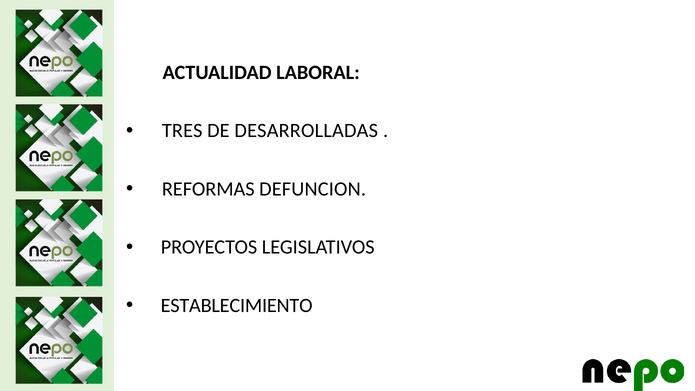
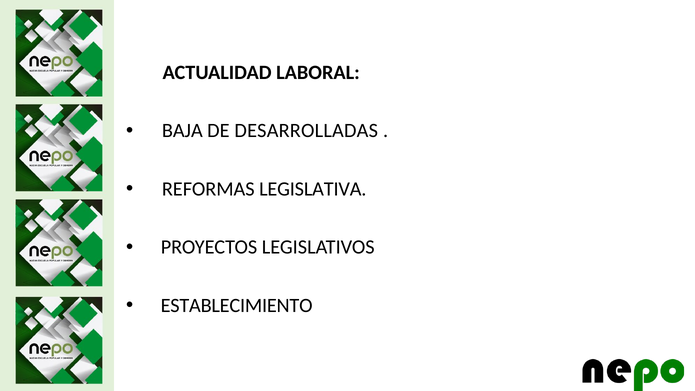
TRES: TRES -> BAJA (182, 131)
DEFUNCION: DEFUNCION -> LEGISLATIVA (313, 189)
